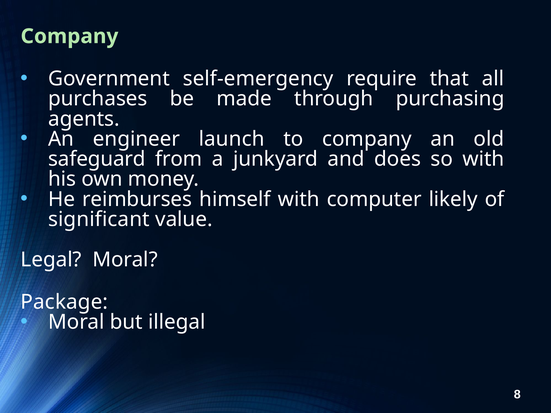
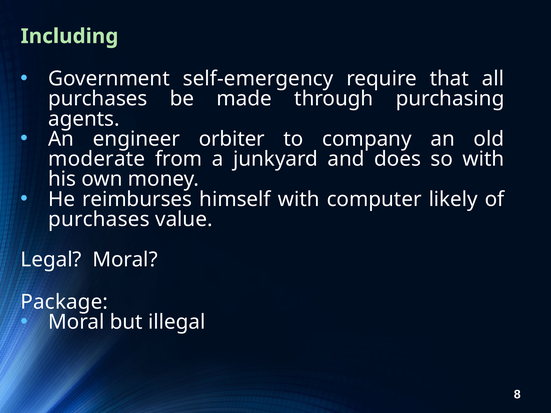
Company: Company -> Including (70, 36)
launch: launch -> orbiter (232, 139)
safeguard: safeguard -> moderate (97, 159)
significant: significant -> purchases (99, 220)
